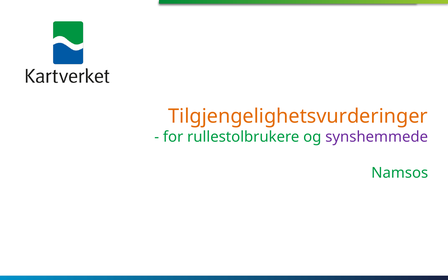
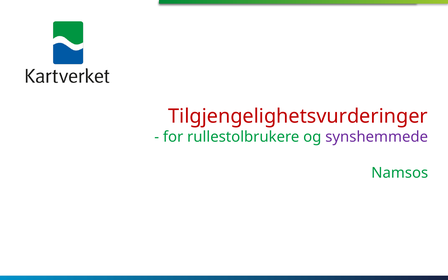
Tilgjengelighetsvurderinger colour: orange -> red (298, 116)
